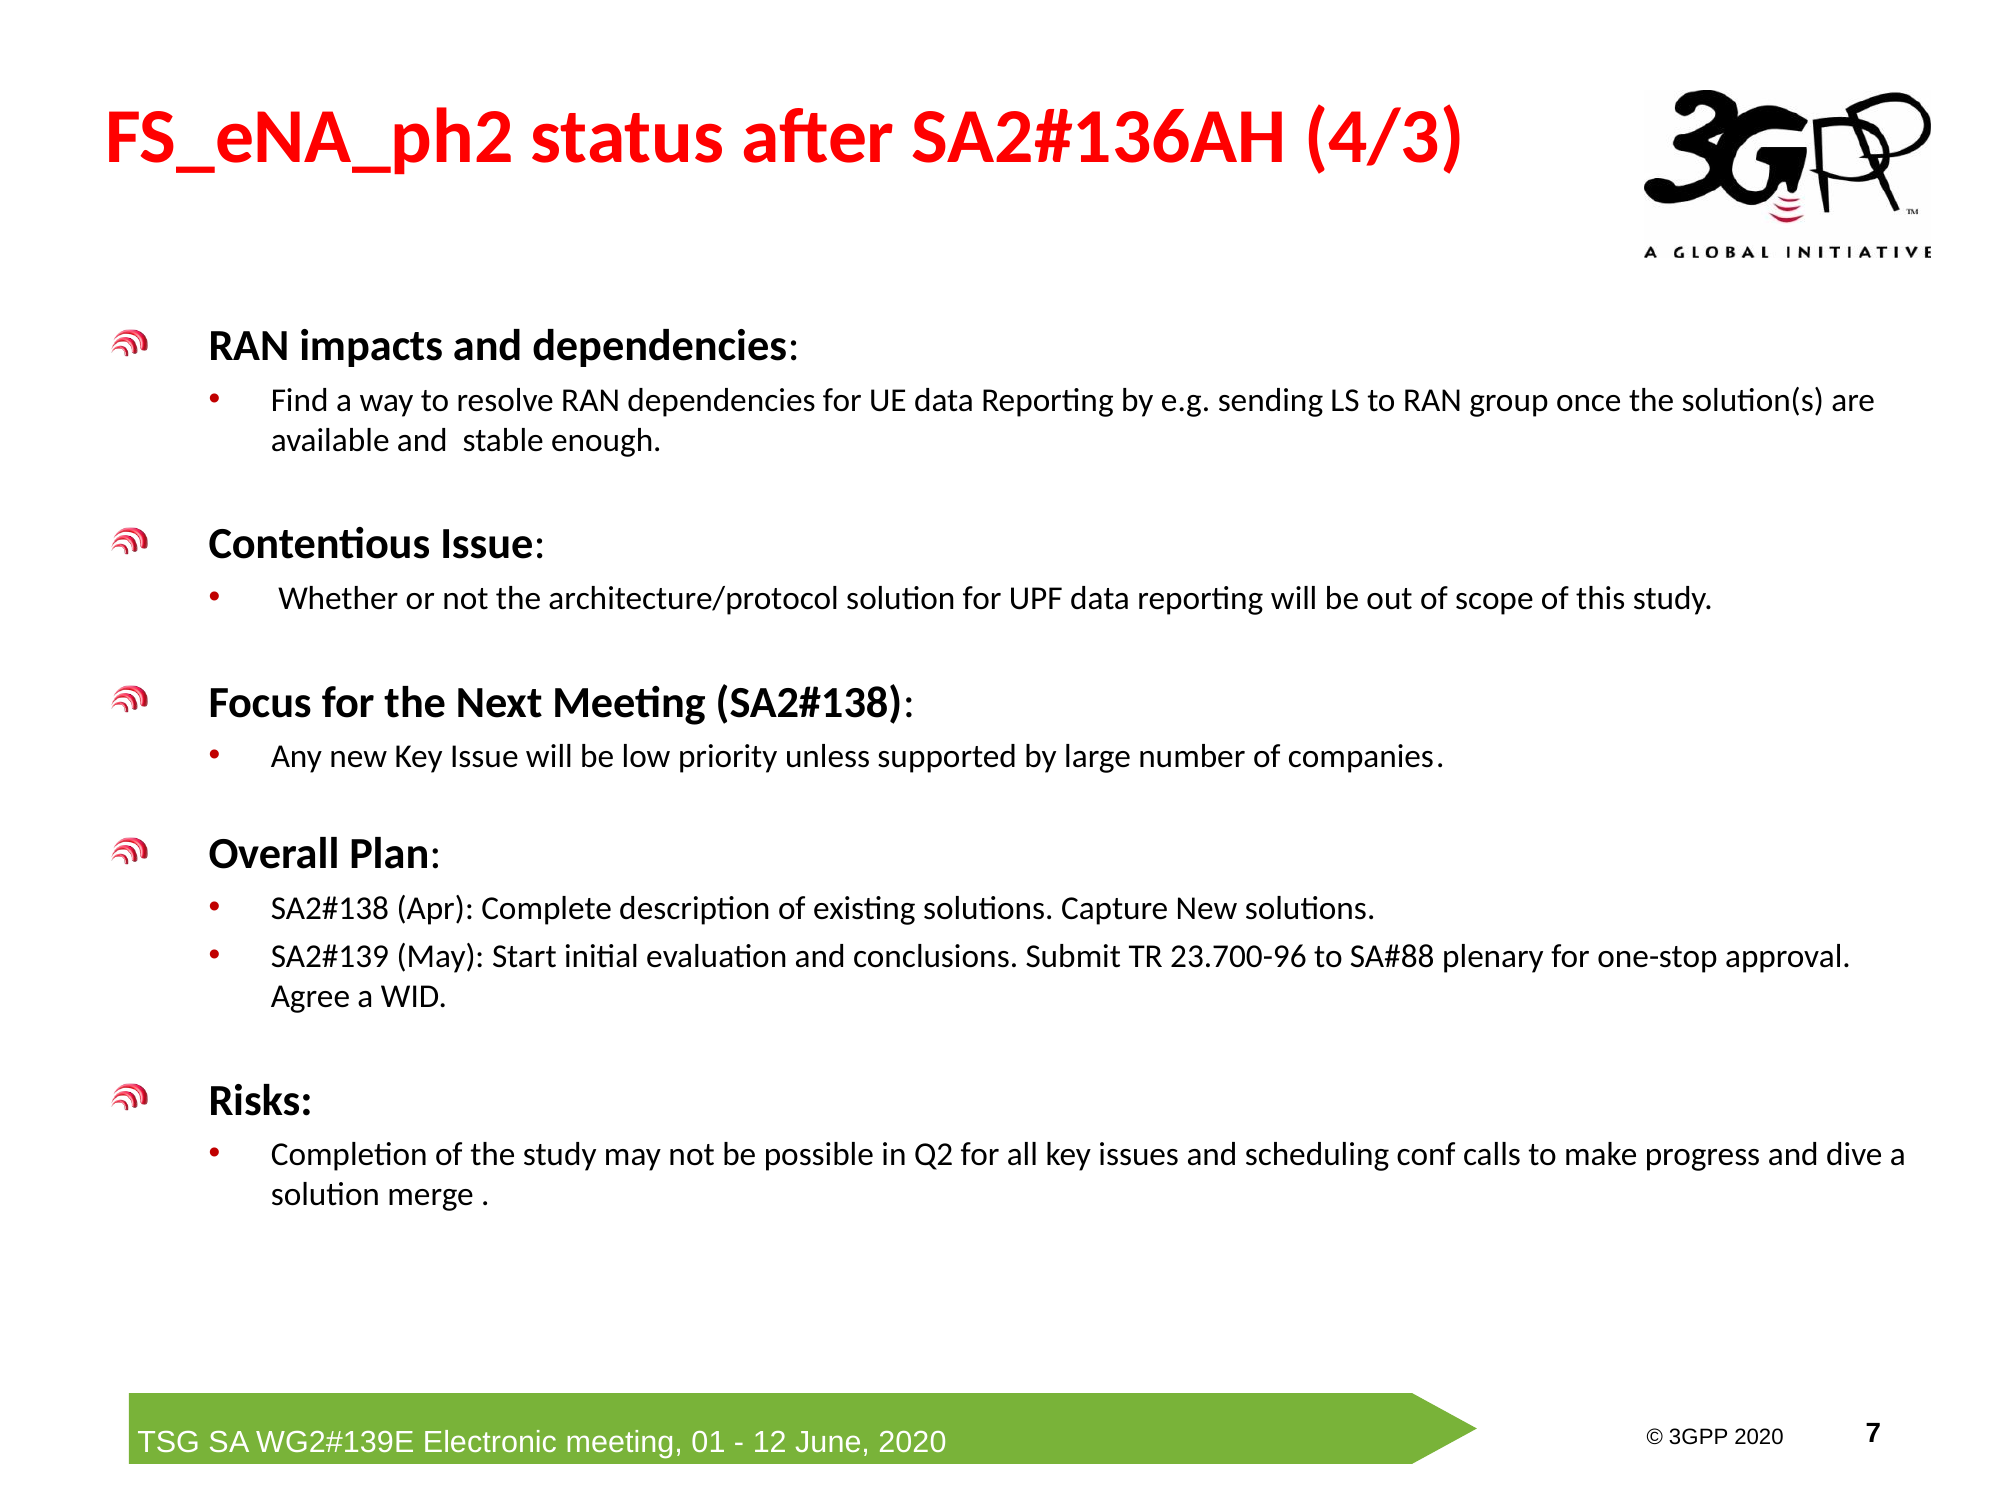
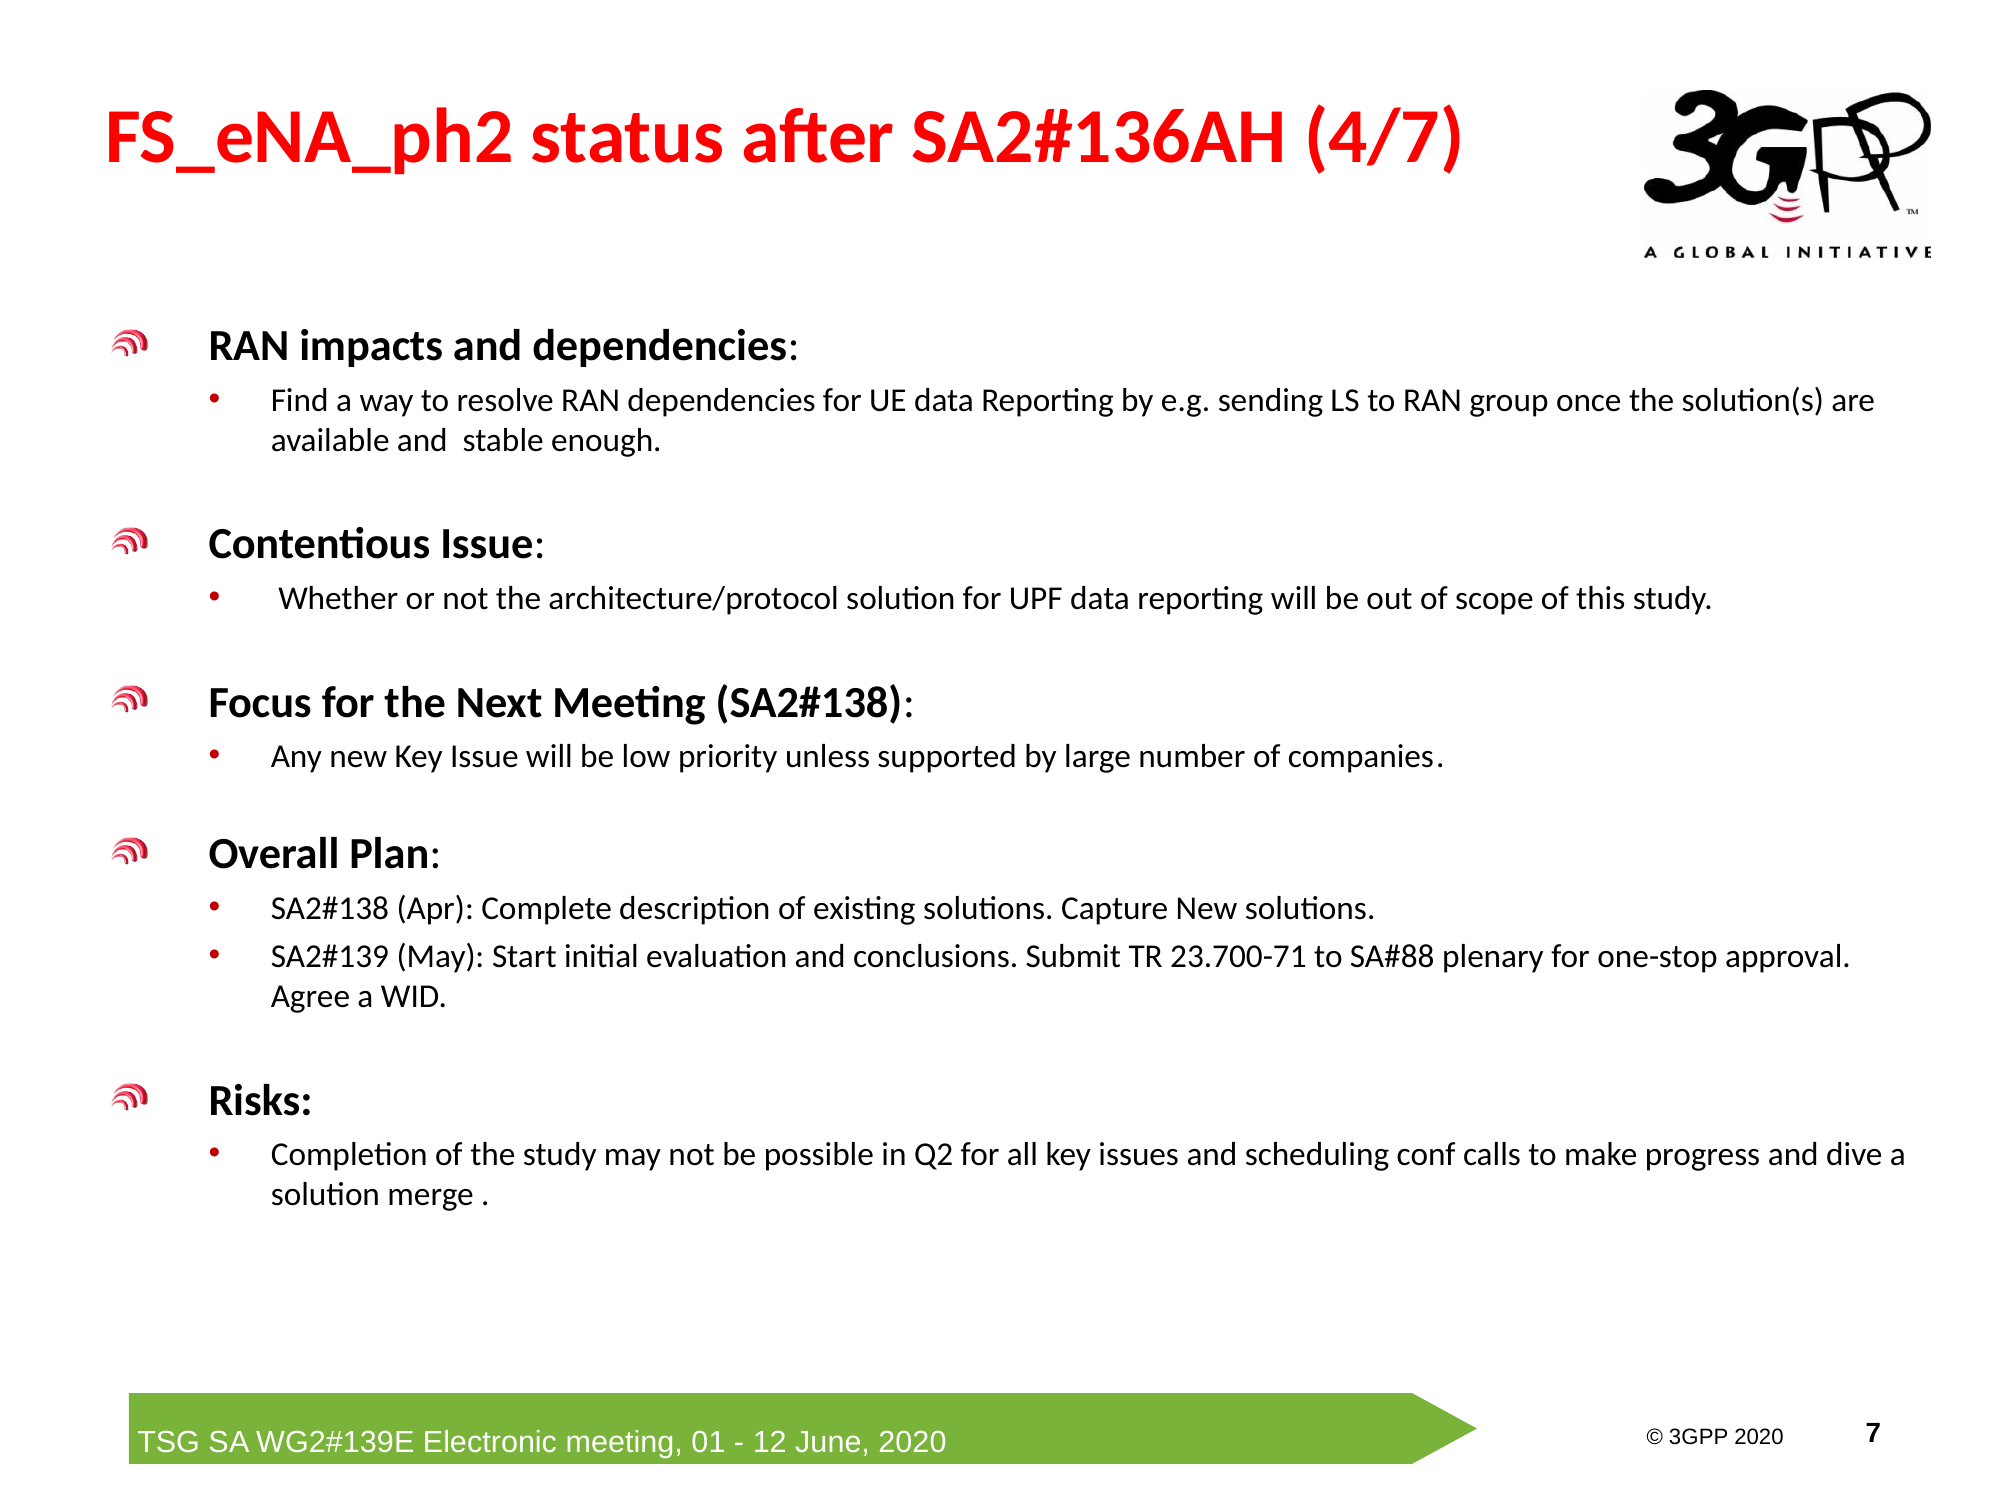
4/3: 4/3 -> 4/7 (1384, 137)
23.700-96: 23.700-96 -> 23.700-71 (1238, 956)
